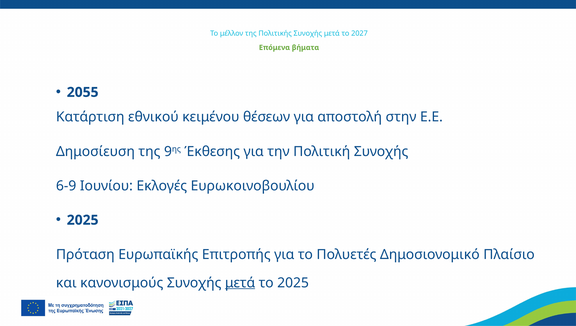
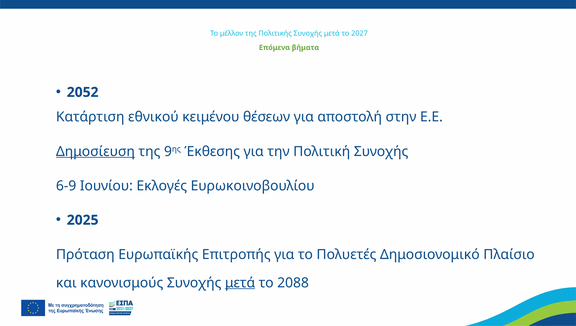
2055: 2055 -> 2052 (83, 92)
Δημοσίευση underline: none -> present (95, 151)
το 2025: 2025 -> 2088 (293, 283)
